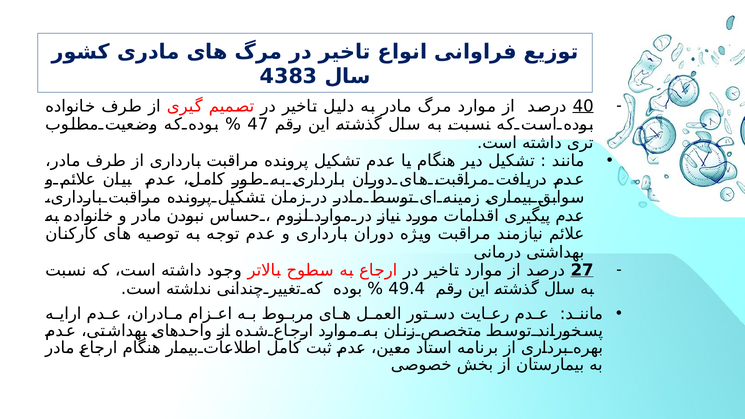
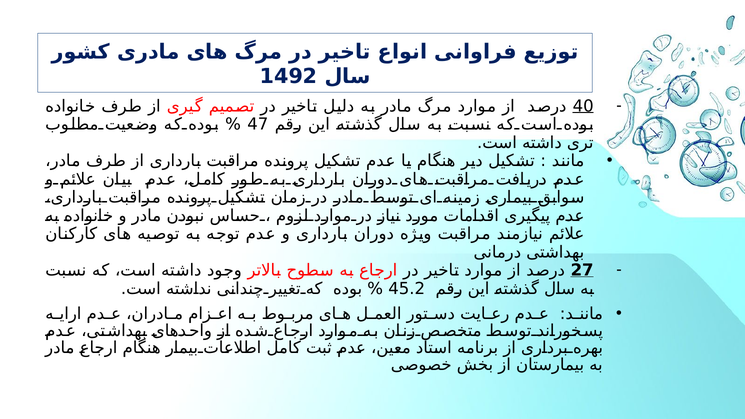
4383: 4383 -> 1492 (289, 77)
49.4: 49.4 -> 45.2 (407, 289)
